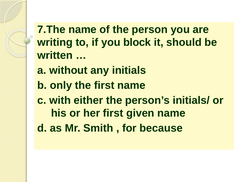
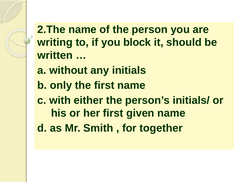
7.The: 7.The -> 2.The (51, 29)
because: because -> together (161, 128)
